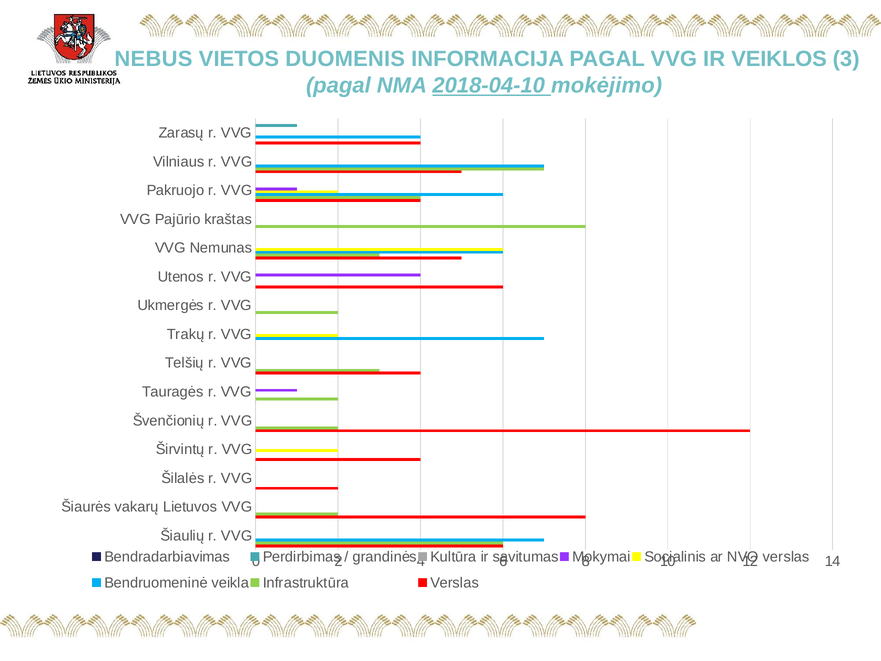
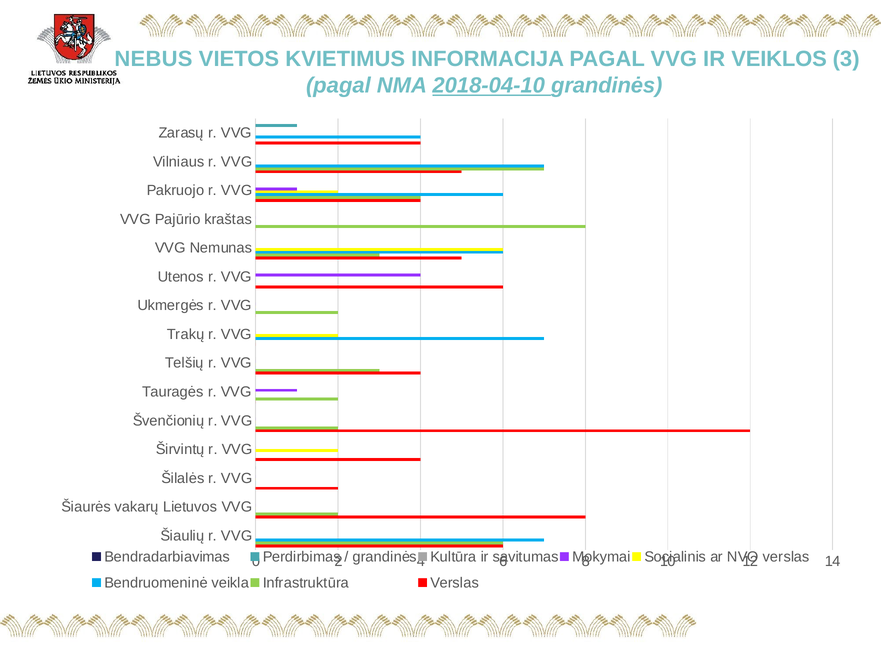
DUOMENIS: DUOMENIS -> KVIETIMUS (345, 59)
2018-04-10 mokėjimo: mokėjimo -> grandinės (607, 86)
